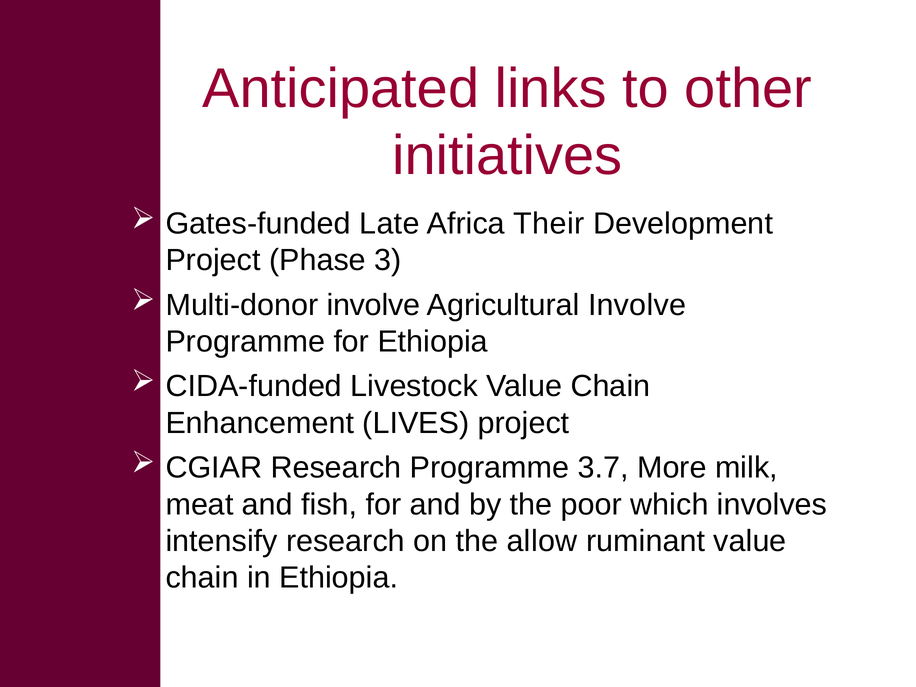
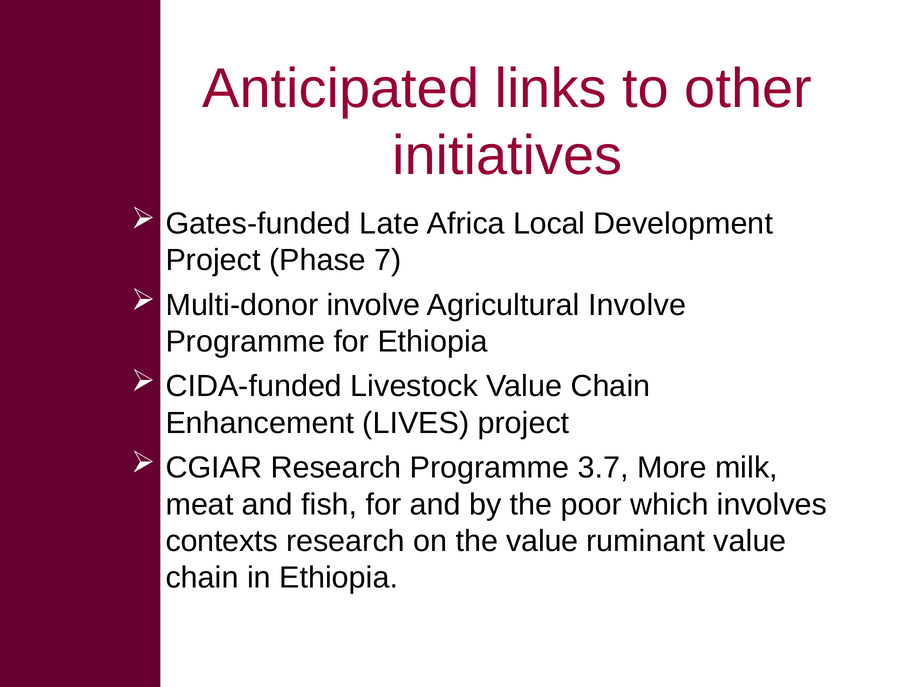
Their: Their -> Local (549, 224)
3: 3 -> 7 (388, 260)
intensify: intensify -> contexts (222, 541)
the allow: allow -> value (542, 541)
